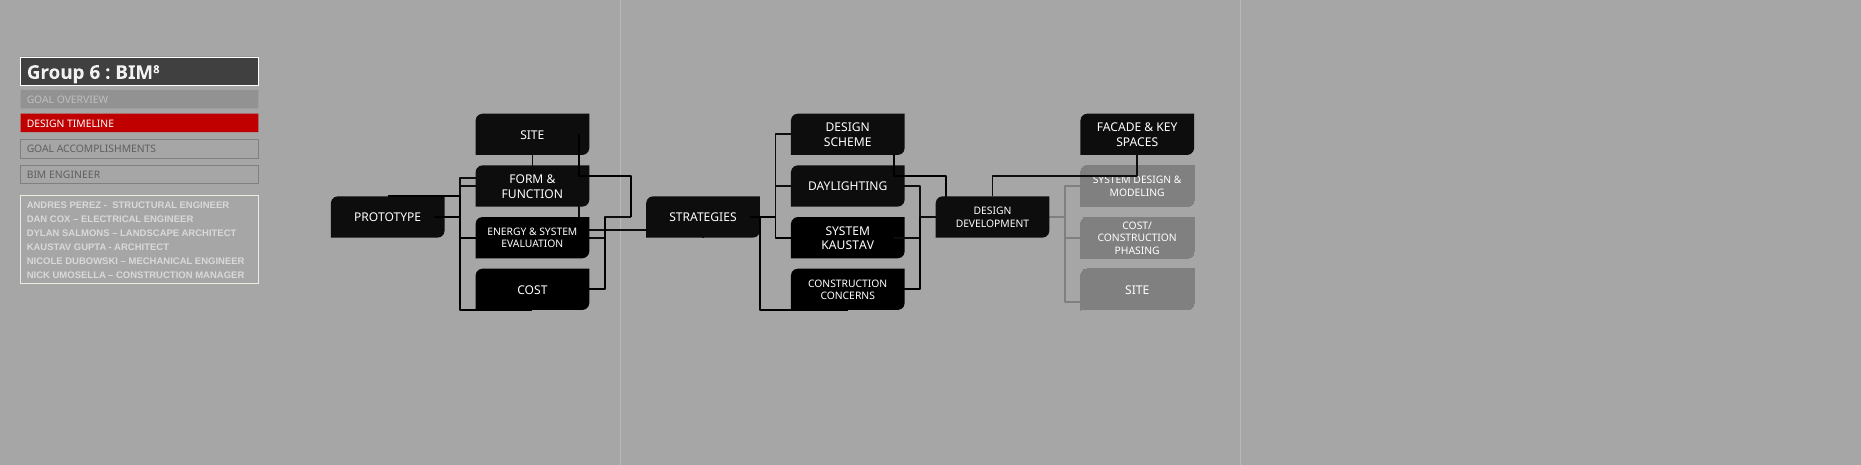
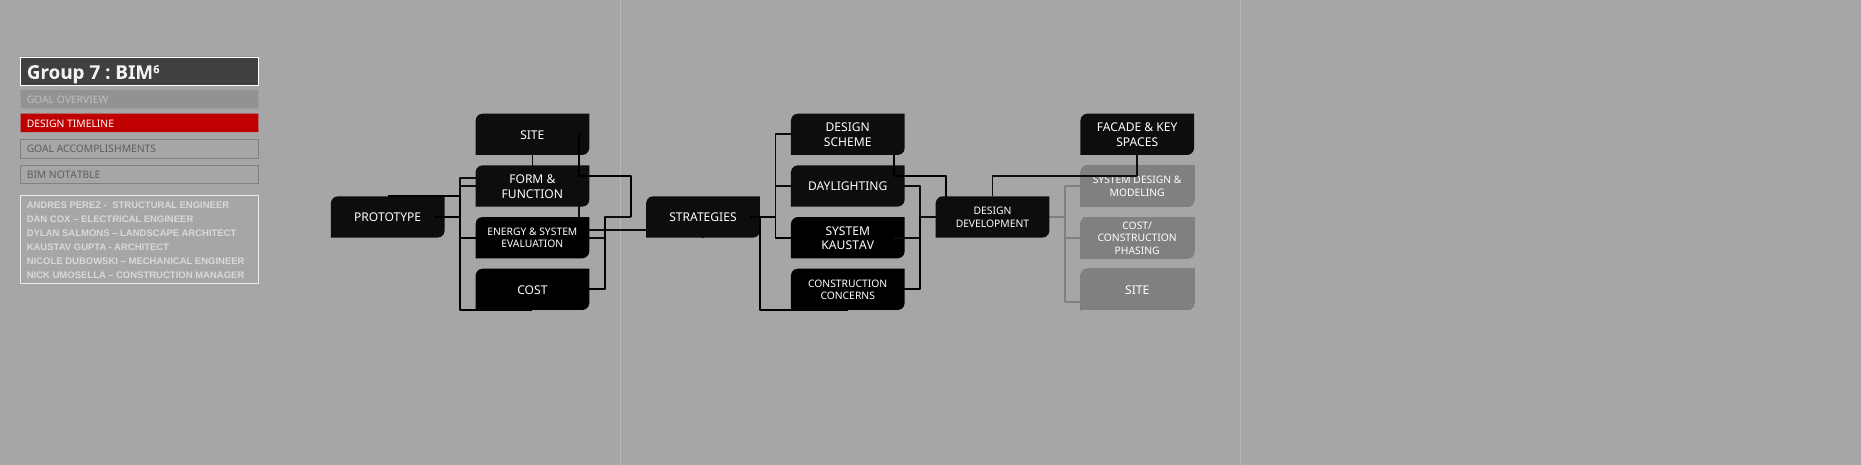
6: 6 -> 7 (95, 73)
8: 8 -> 6 (156, 70)
BIM ENGINEER: ENGINEER -> NOTATBLE (75, 175)
